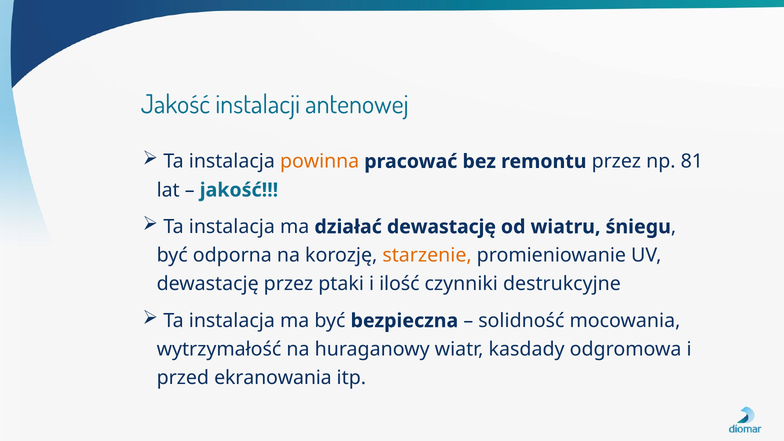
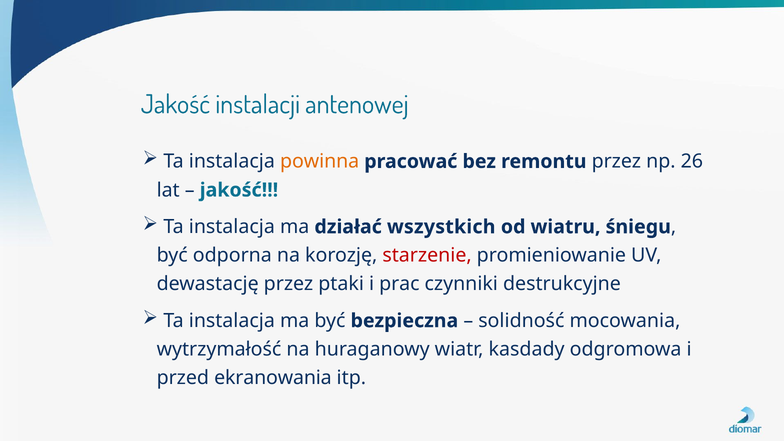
81: 81 -> 26 (692, 161)
działać dewastację: dewastację -> wszystkich (441, 227)
starzenie colour: orange -> red (427, 255)
ilość: ilość -> prac (399, 284)
